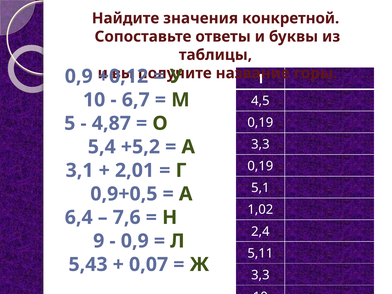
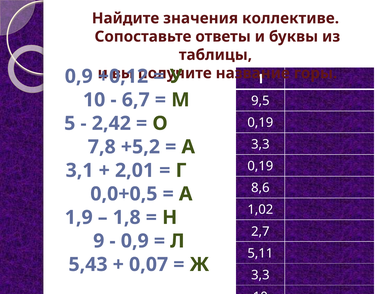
конкретной: конкретной -> коллективе (291, 18)
4,5: 4,5 -> 9,5 (260, 101)
4,87: 4,87 -> 2,42 (111, 123)
5,4: 5,4 -> 7,8 (102, 147)
5,1: 5,1 -> 8,6 (260, 188)
0,9+0,5: 0,9+0,5 -> 0,0+0,5 (124, 194)
6,4: 6,4 -> 1,9 (79, 217)
7,6: 7,6 -> 1,8 (127, 217)
2,4: 2,4 -> 2,7 (260, 231)
